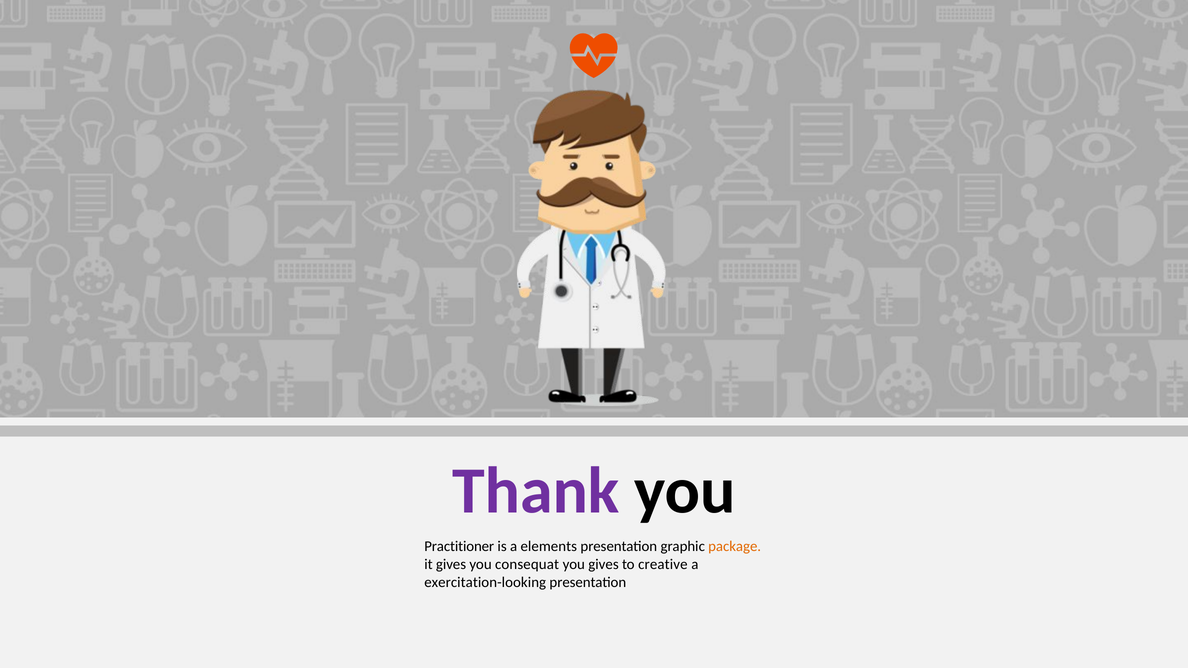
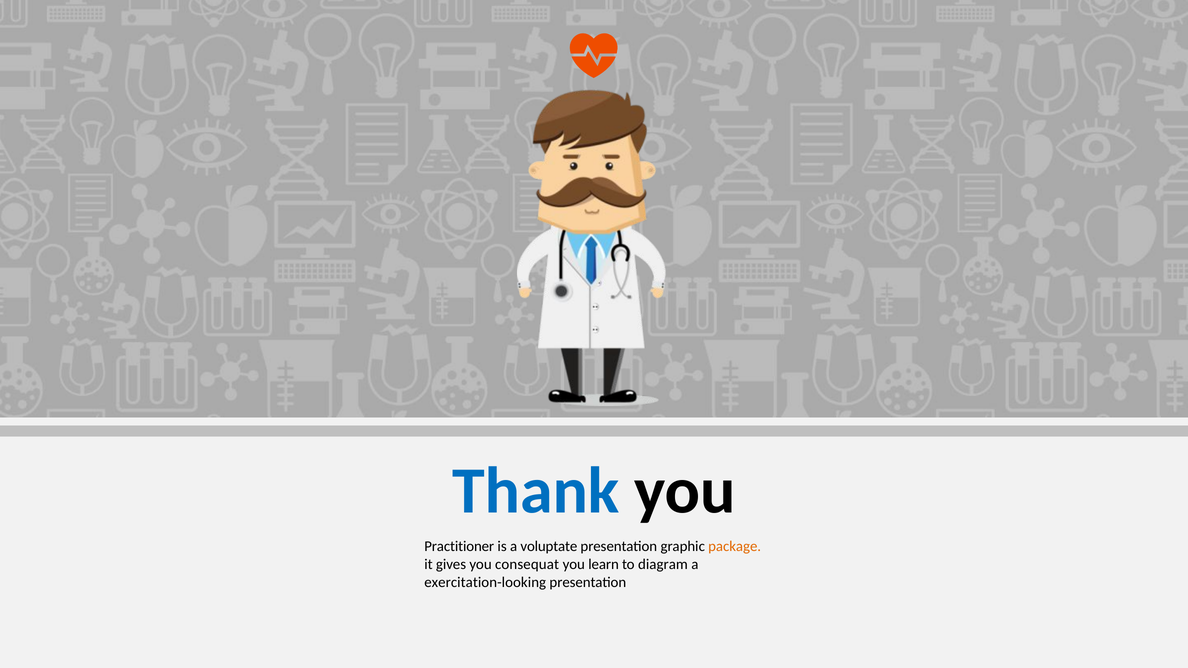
Thank colour: purple -> blue (536, 491)
elements: elements -> voluptate (549, 547)
you gives: gives -> learn (604, 564)
creative: creative -> diagram (663, 564)
